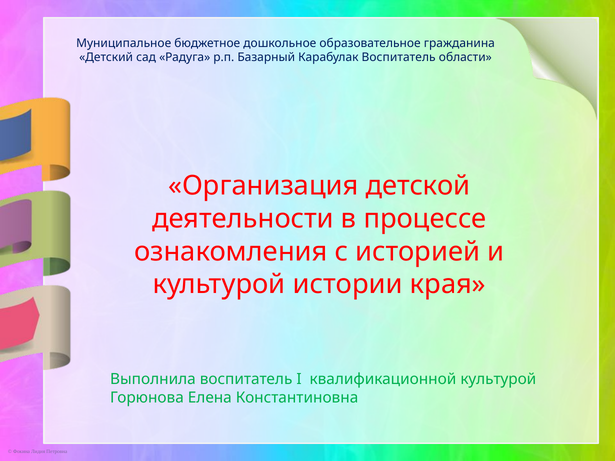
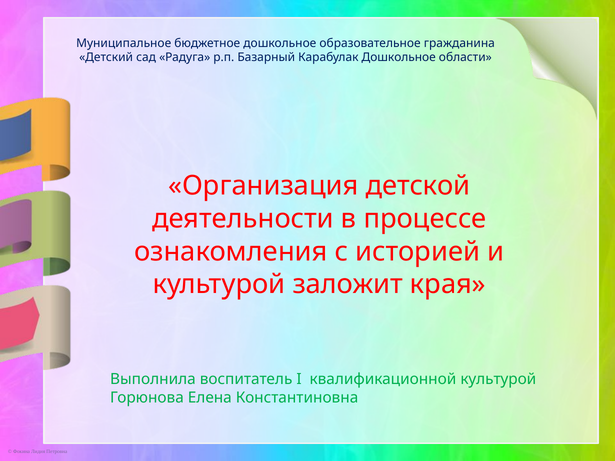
Карабулак Воспитатель: Воспитатель -> Дошкольное (399, 57)
истории: истории -> заложит (348, 284)
